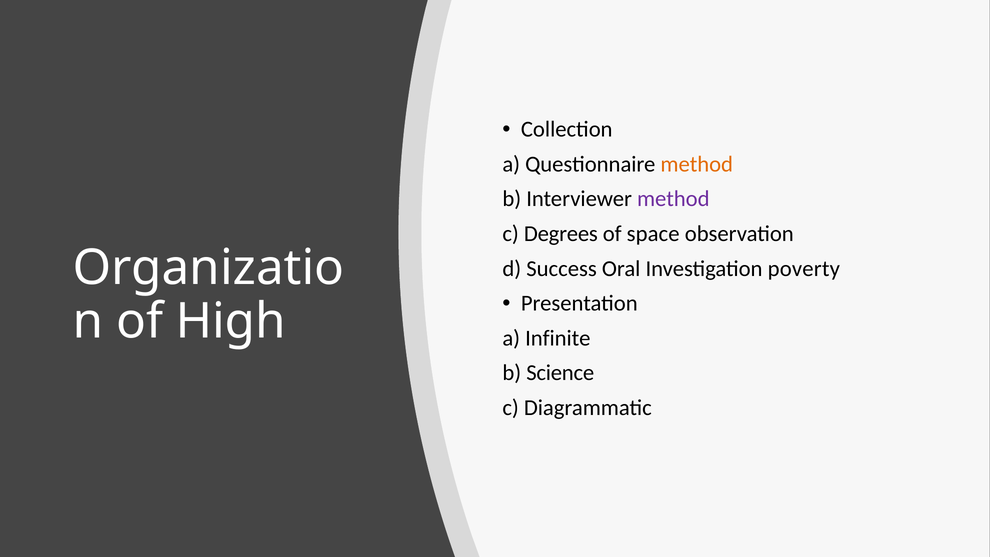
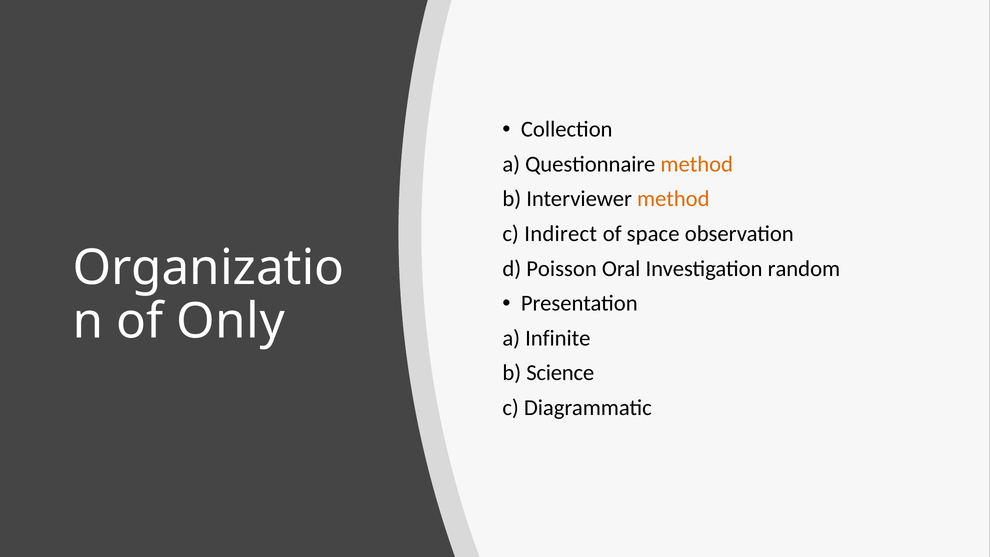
method colour: purple -> orange (673, 199)
Degrees: Degrees -> Indirect (561, 234)
Success: Success -> Poisson (562, 269)
poverty: poverty -> random (804, 269)
High: High -> Only (230, 321)
